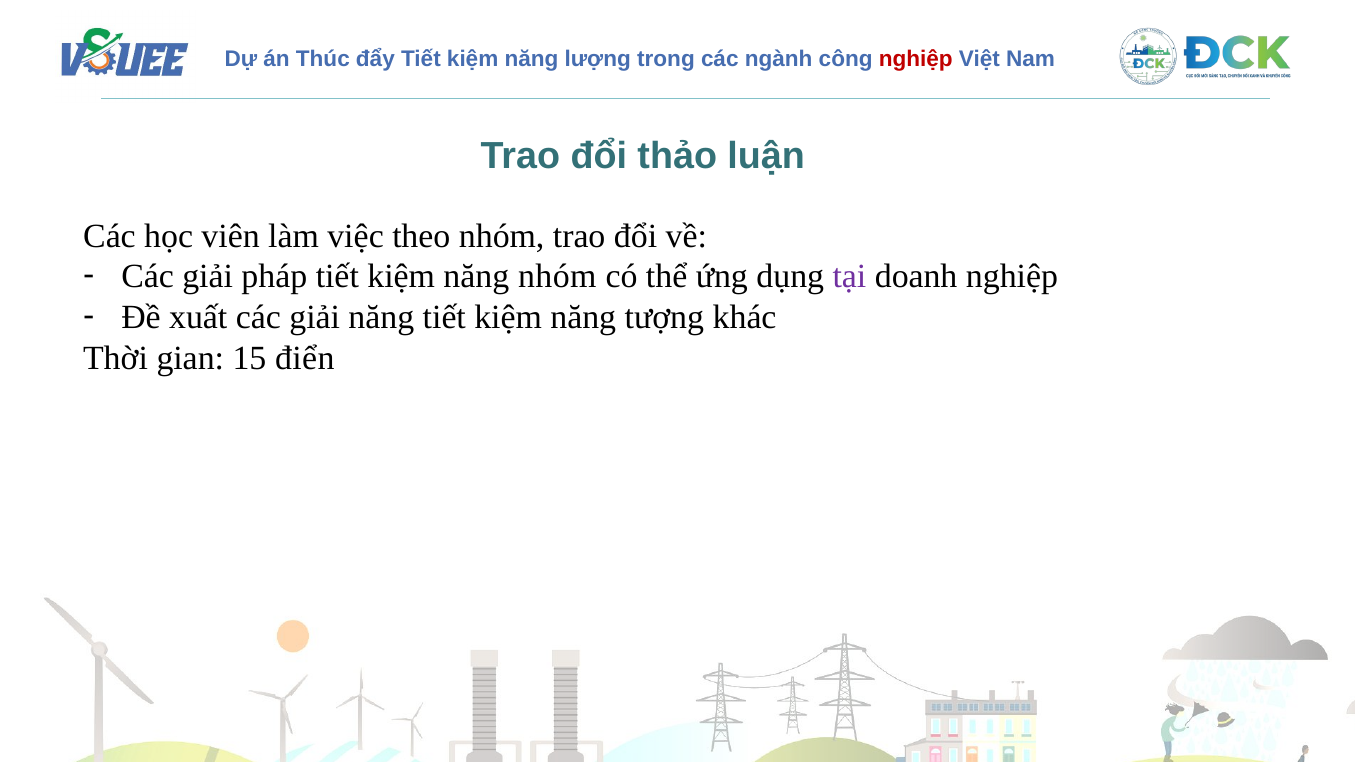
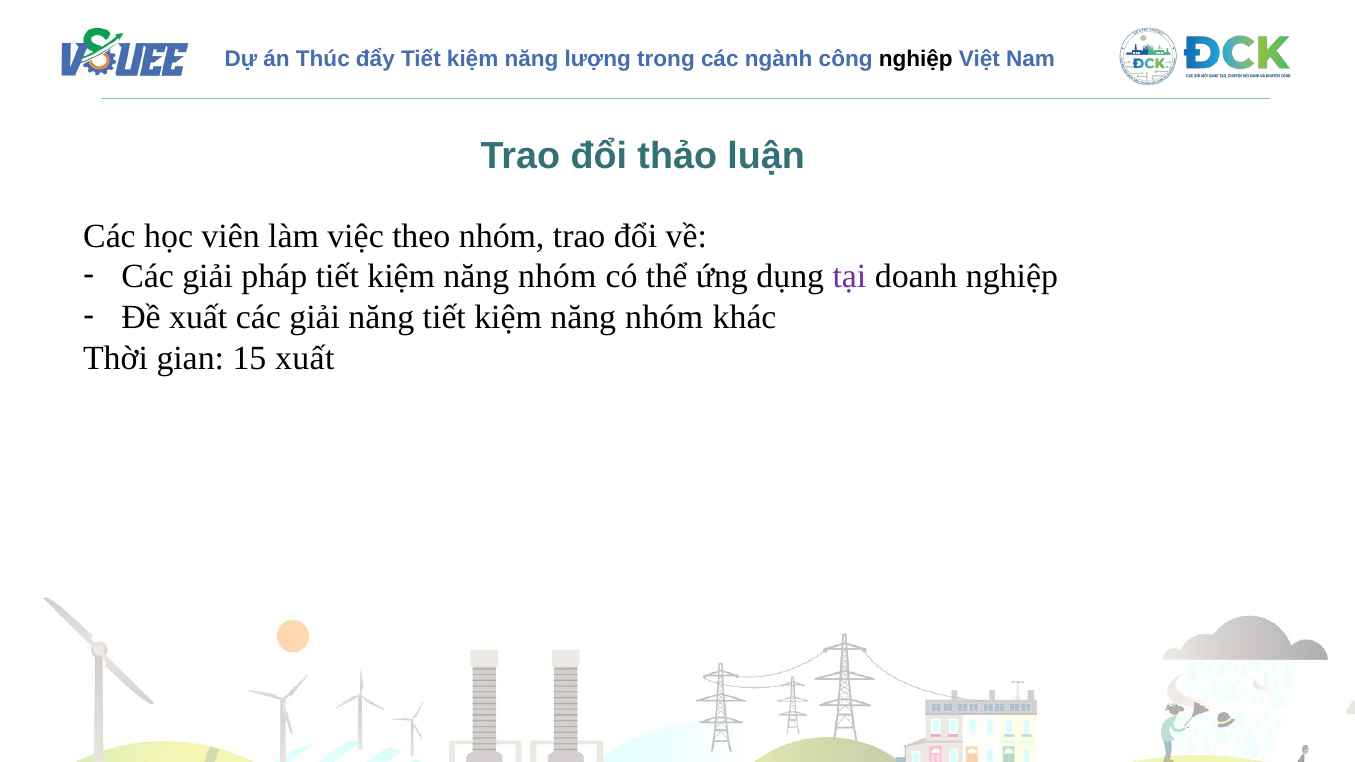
nghiệp colour: red -> black (916, 59)
tượng: tượng -> nhóm (664, 317)
15 điển: điển -> xuất (305, 358)
